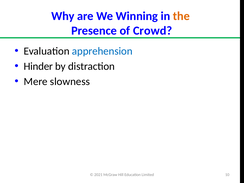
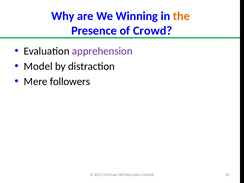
apprehension colour: blue -> purple (102, 51)
Hinder: Hinder -> Model (38, 66)
slowness: slowness -> followers (70, 82)
